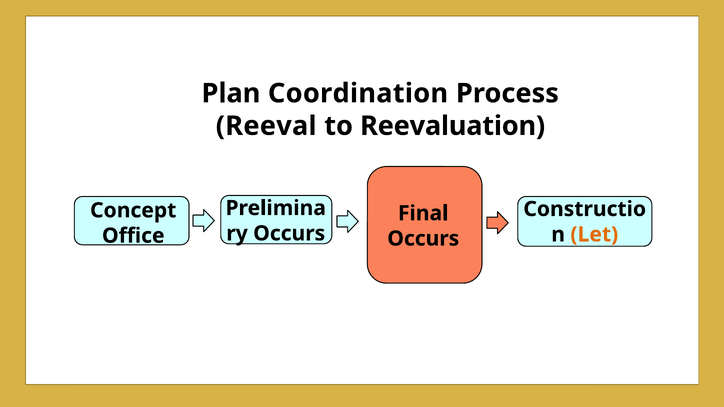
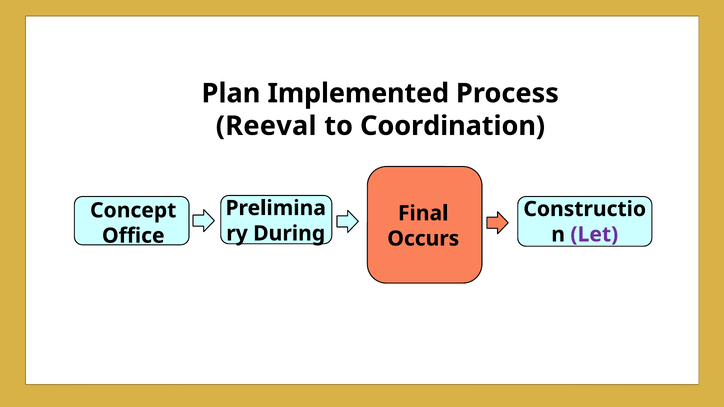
Coordination: Coordination -> Implemented (358, 93)
Reevaluation: Reevaluation -> Coordination (453, 126)
Occurs: Occurs -> During (289, 234)
Let colour: orange -> purple (594, 235)
